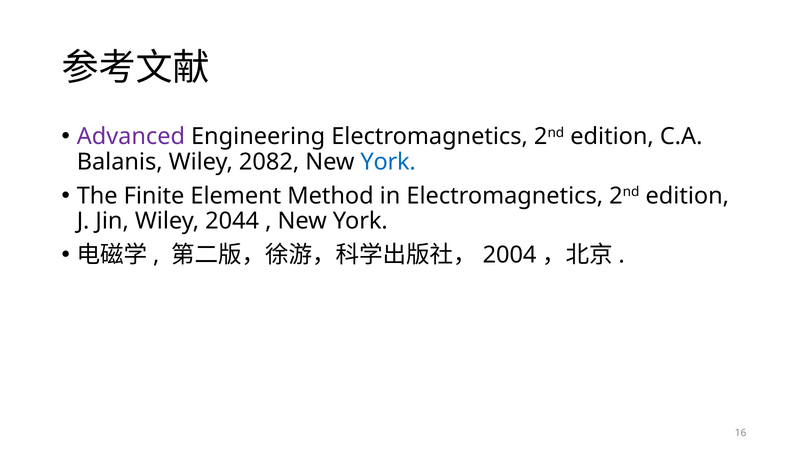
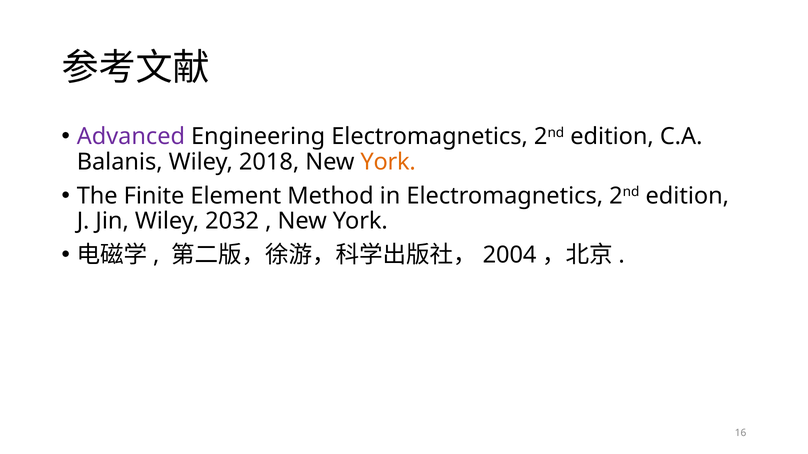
2082: 2082 -> 2018 (269, 162)
York colour: blue -> orange (388, 162)
2044: 2044 -> 2032 (232, 221)
